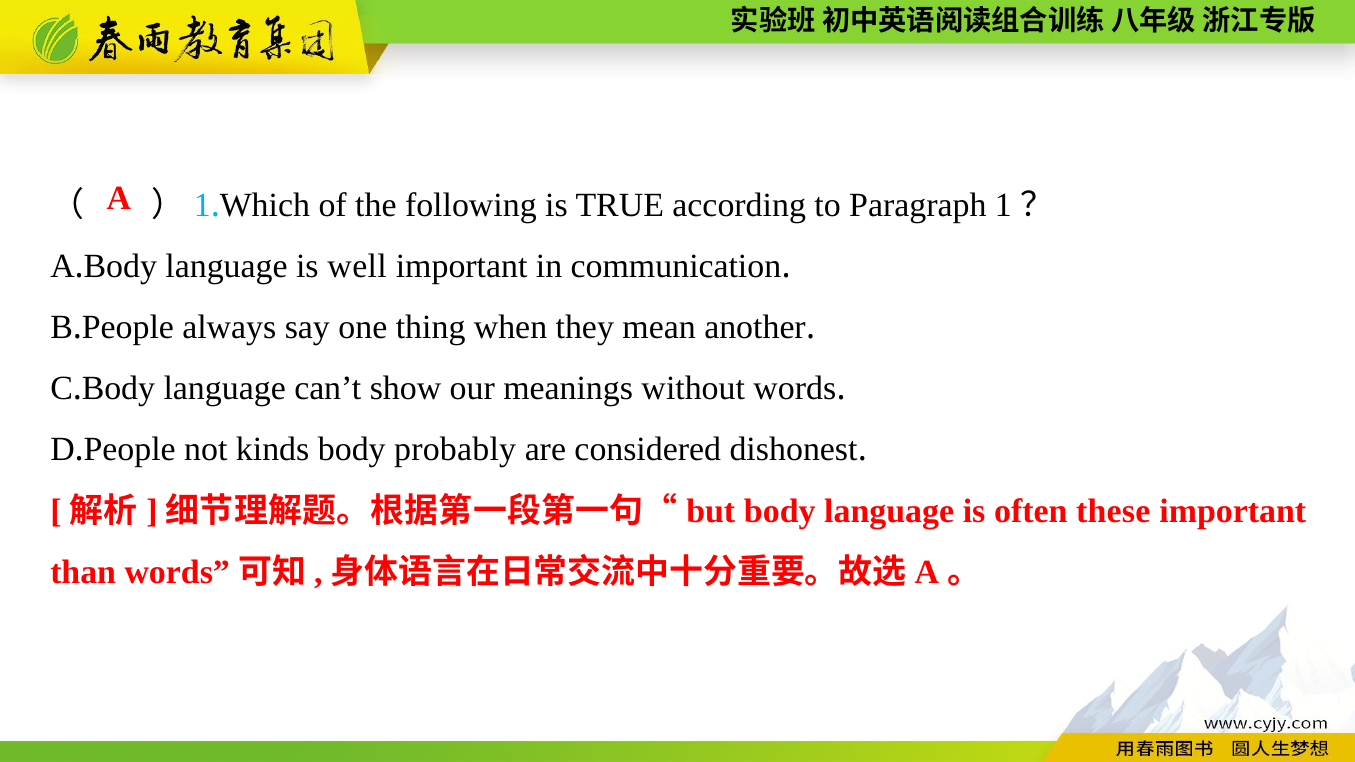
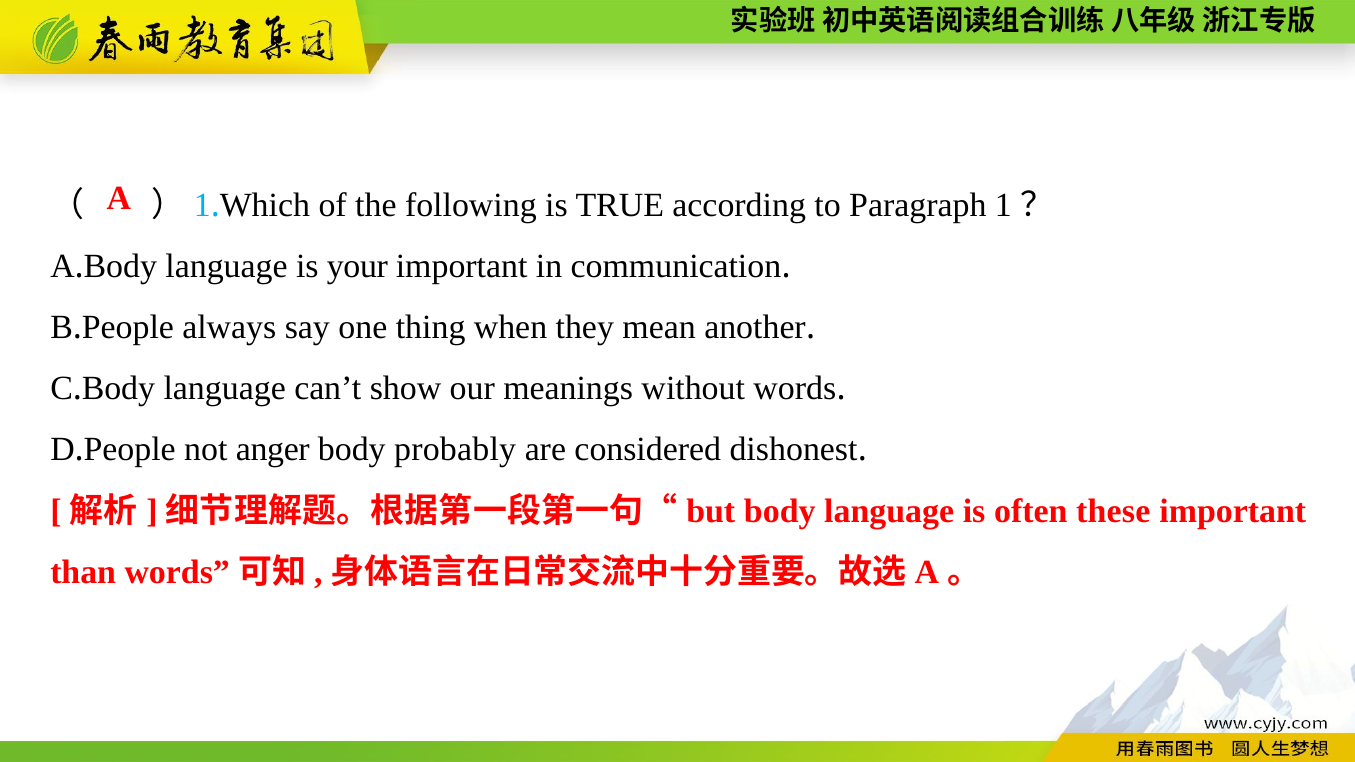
well: well -> your (357, 267)
kinds: kinds -> anger (273, 449)
